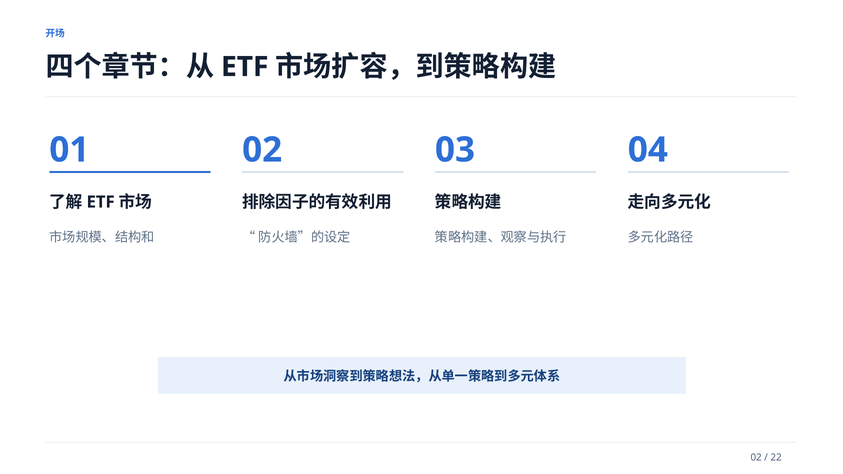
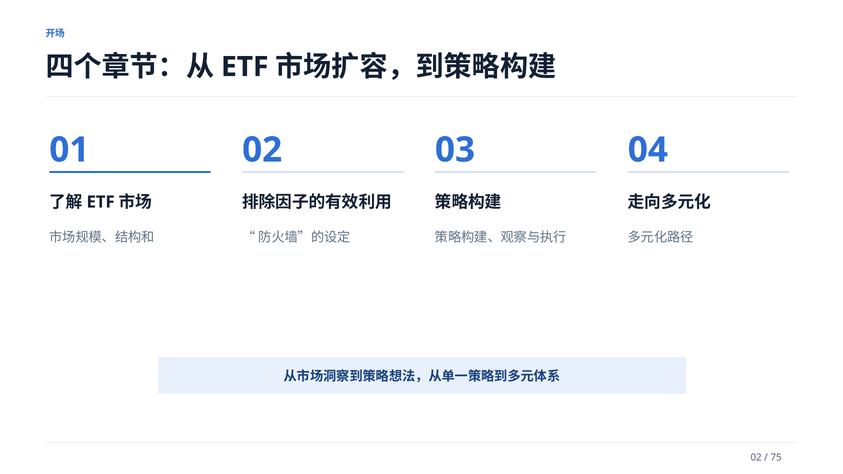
22: 22 -> 75 (776, 457)
